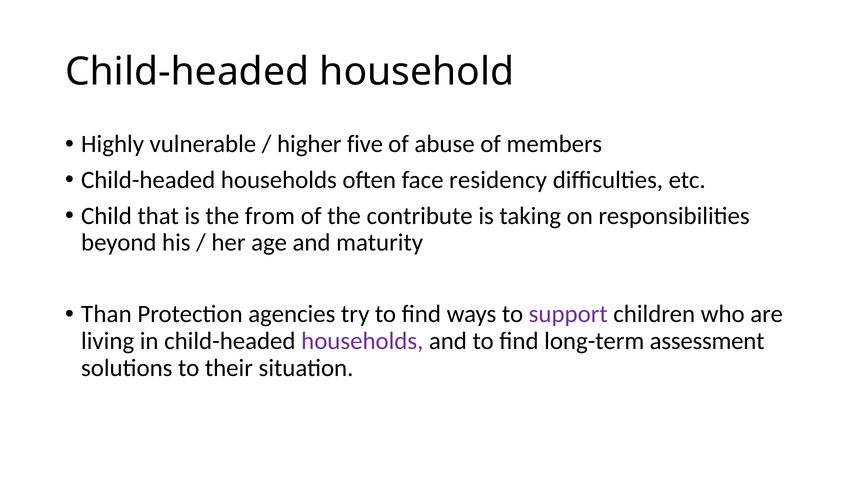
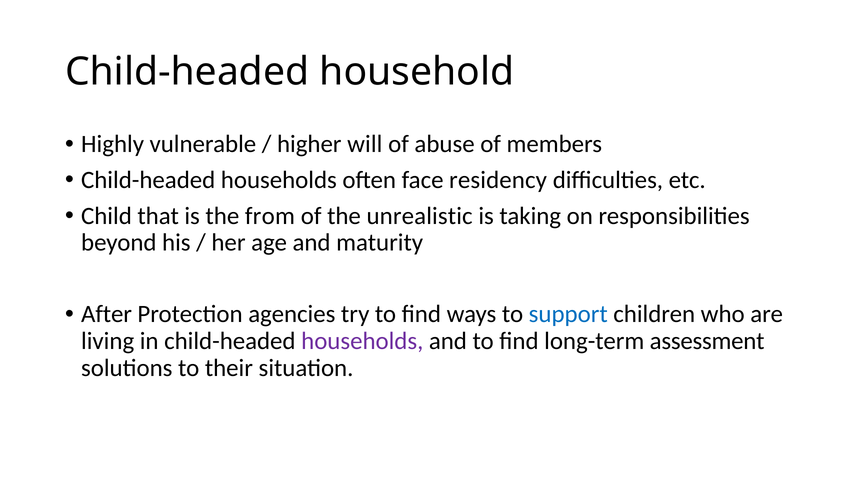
five: five -> will (365, 144)
contribute: contribute -> unrealistic (420, 216)
Than: Than -> After (107, 315)
support colour: purple -> blue (568, 315)
